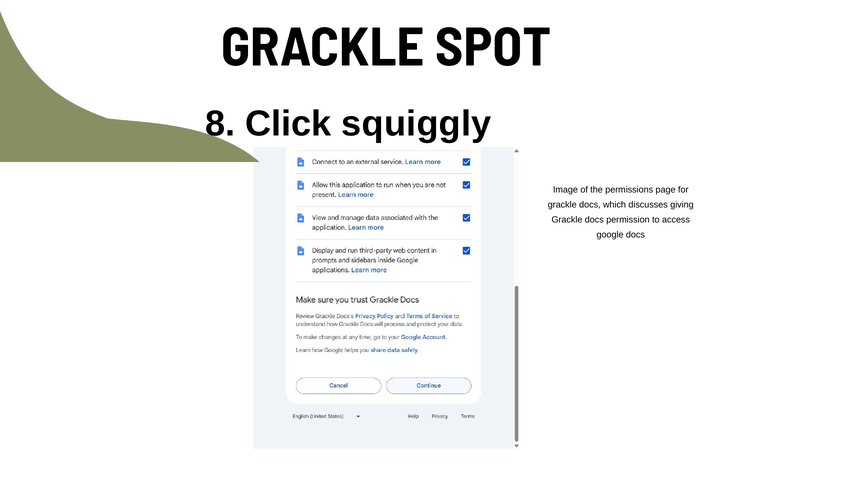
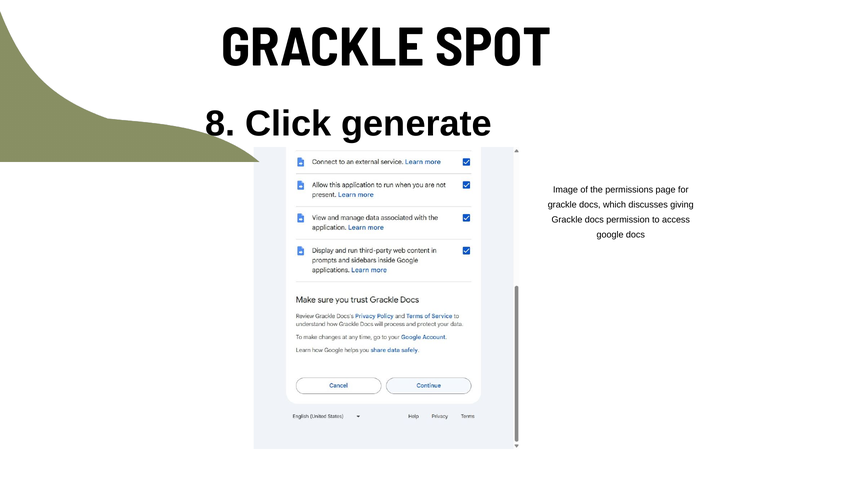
squiggly: squiggly -> generate (417, 124)
